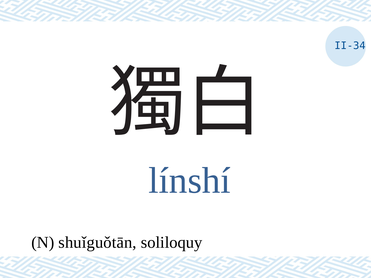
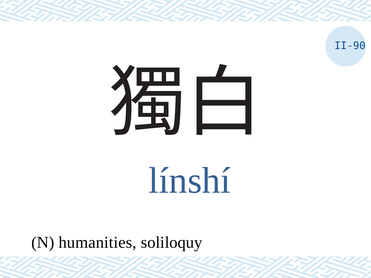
II-34: II-34 -> II-90 (350, 46)
shuǐguǒtān: shuǐguǒtān -> humanities (98, 243)
